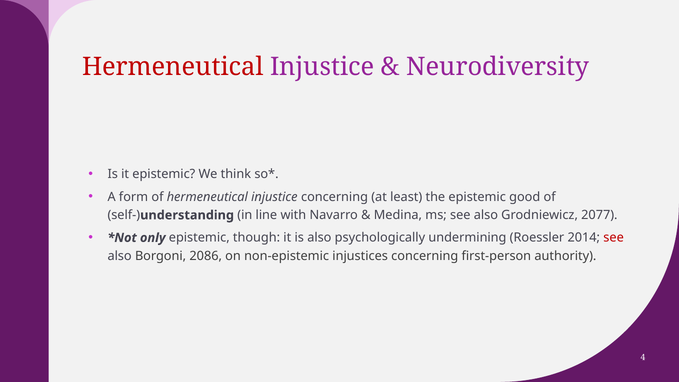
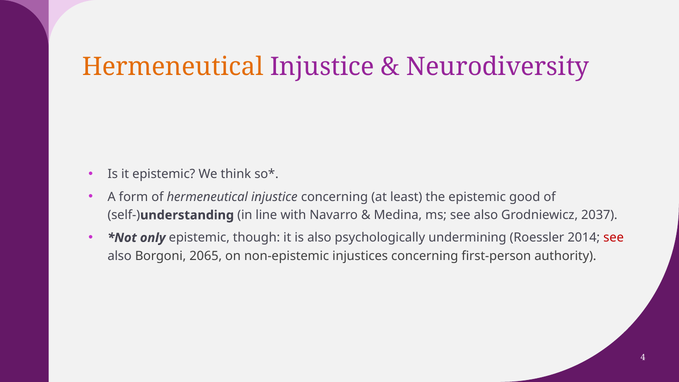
Hermeneutical colour: red -> orange (173, 67)
2077: 2077 -> 2037 (599, 215)
2086: 2086 -> 2065 (206, 256)
